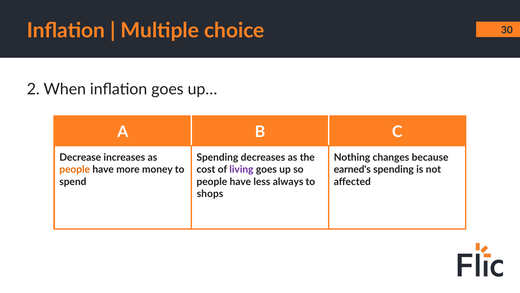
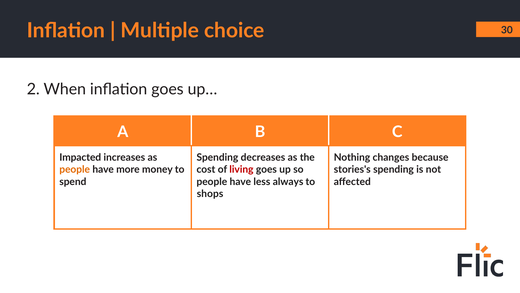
Decrease: Decrease -> Impacted (80, 157)
living colour: purple -> red (241, 169)
earned's: earned's -> stories's (352, 169)
